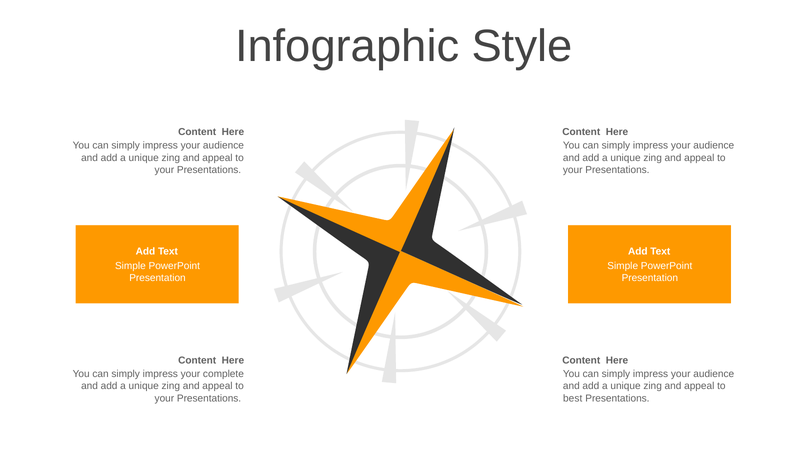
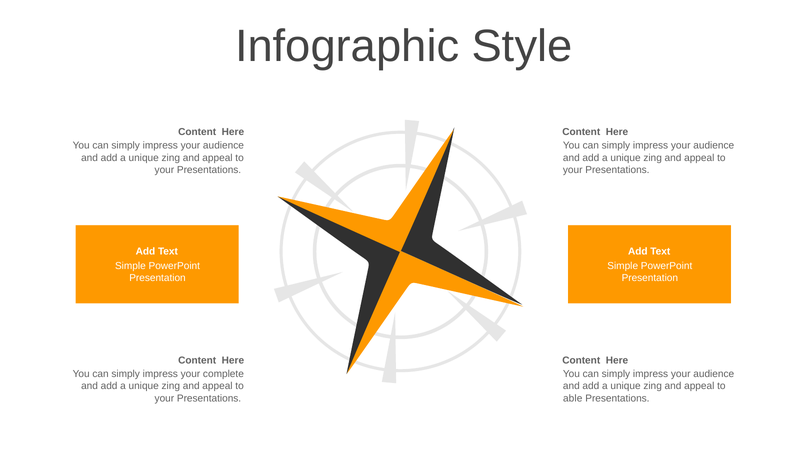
best: best -> able (573, 399)
